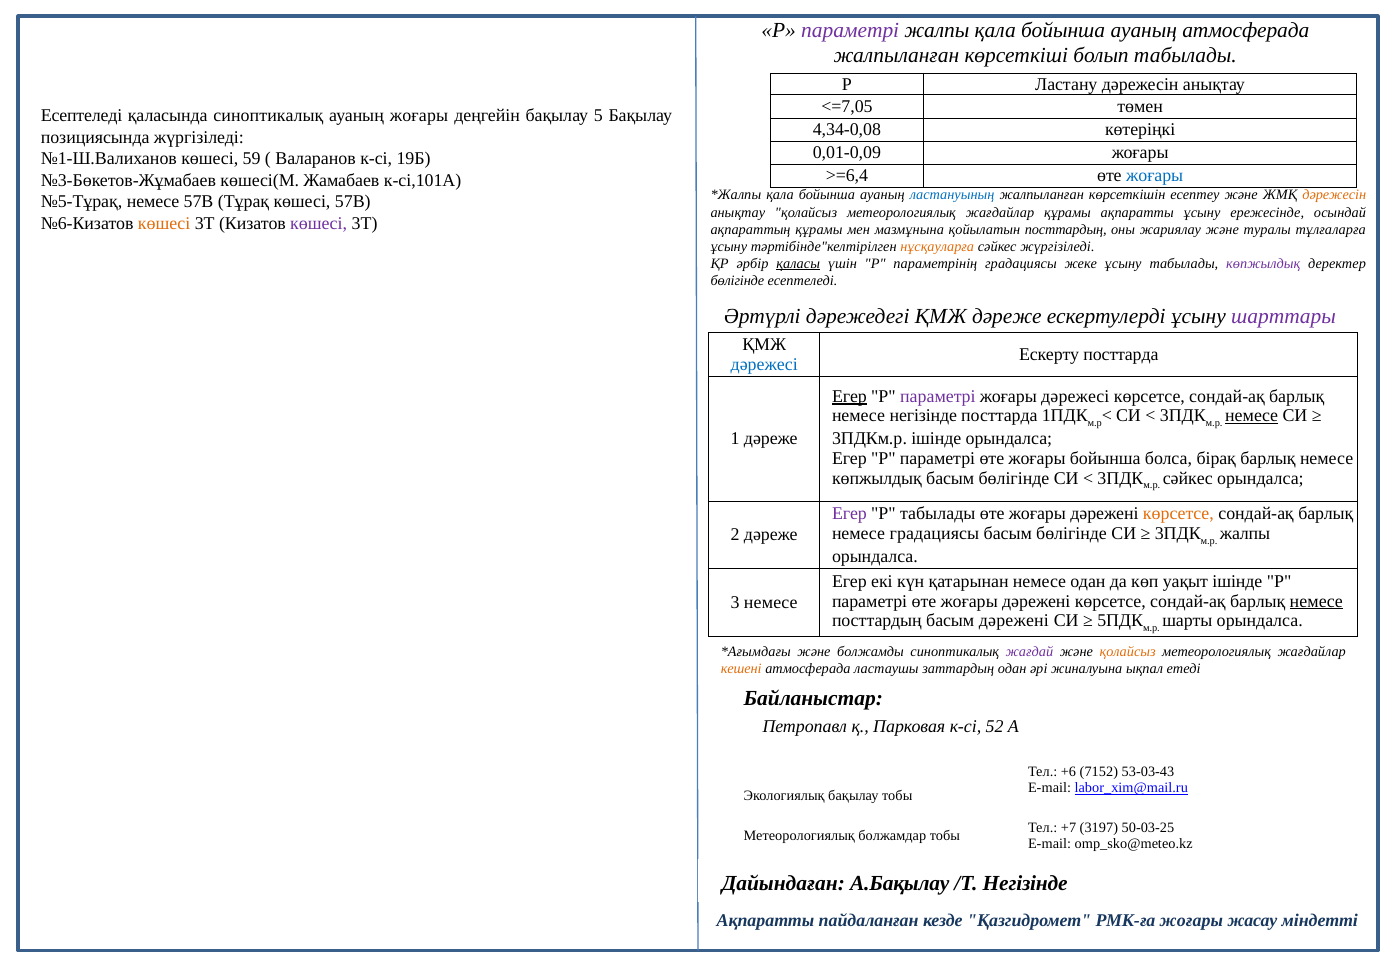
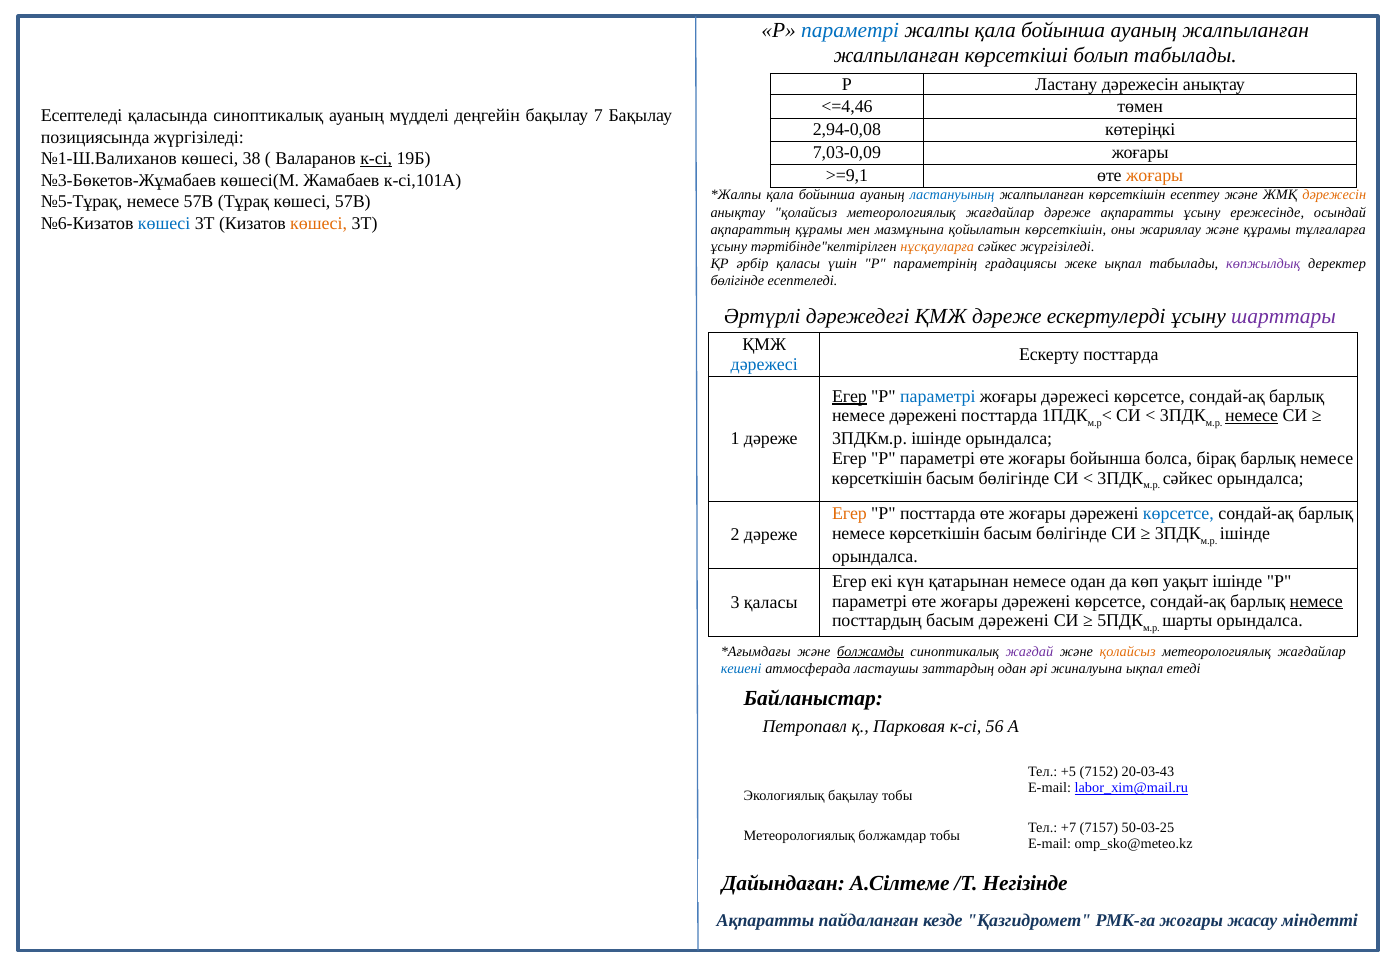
параметрі colour: purple -> blue (850, 30)
ауаның атмосферада: атмосферада -> жалпыланған (1246, 30)
<=7,05: <=7,05 -> <=4,46 (847, 106)
ауаның жоғары: жоғары -> мүдделі (419, 116)
5: 5 -> 7 (598, 116)
4,34-0,08: 4,34-0,08 -> 2,94-0,08 (847, 129)
0,01-0,09: 0,01-0,09 -> 7,03-0,09 (847, 152)
59: 59 -> 38 (252, 159)
к-сі underline: none -> present (376, 159)
>=6,4: >=6,4 -> >=9,1 (847, 175)
жоғары colour: blue -> orange (1155, 176)
жағдайлар құрамы: құрамы -> дәреже (1067, 212)
көшесі colour: orange -> blue (164, 223)
көшесі colour: purple -> orange (319, 223)
қойылатын посттардың: посттардың -> көрсеткішін (1066, 229)
және туралы: туралы -> құрамы (1267, 229)
қаласы underline: present -> none (798, 264)
жеке ұсыну: ұсыну -> ықпал (1123, 264)
параметрі colour: purple -> blue (938, 396)
немесе негізінде: негізінде -> дәрежені (923, 416)
көпжылдық: көпжылдық -> көрсеткішін (877, 478)
Егер colour: purple -> orange (849, 514)
Р табылады: табылады -> посттарда (938, 514)
көрсетсе colour: orange -> blue (1178, 514)
градациясы: градациясы -> көрсеткішін (935, 533)
жалпы: жалпы -> ішінде (1245, 533)
3 немесе: немесе -> қаласы (771, 602)
болжамды underline: none -> present (871, 651)
кешені colour: orange -> blue (741, 668)
52: 52 -> 56 (995, 726)
+6: +6 -> +5 (1069, 772)
53-03-43: 53-03-43 -> 20-03-43 (1148, 772)
3197: 3197 -> 7157 (1099, 827)
А.Бақылау: А.Бақылау -> А.Сілтеме (900, 883)
